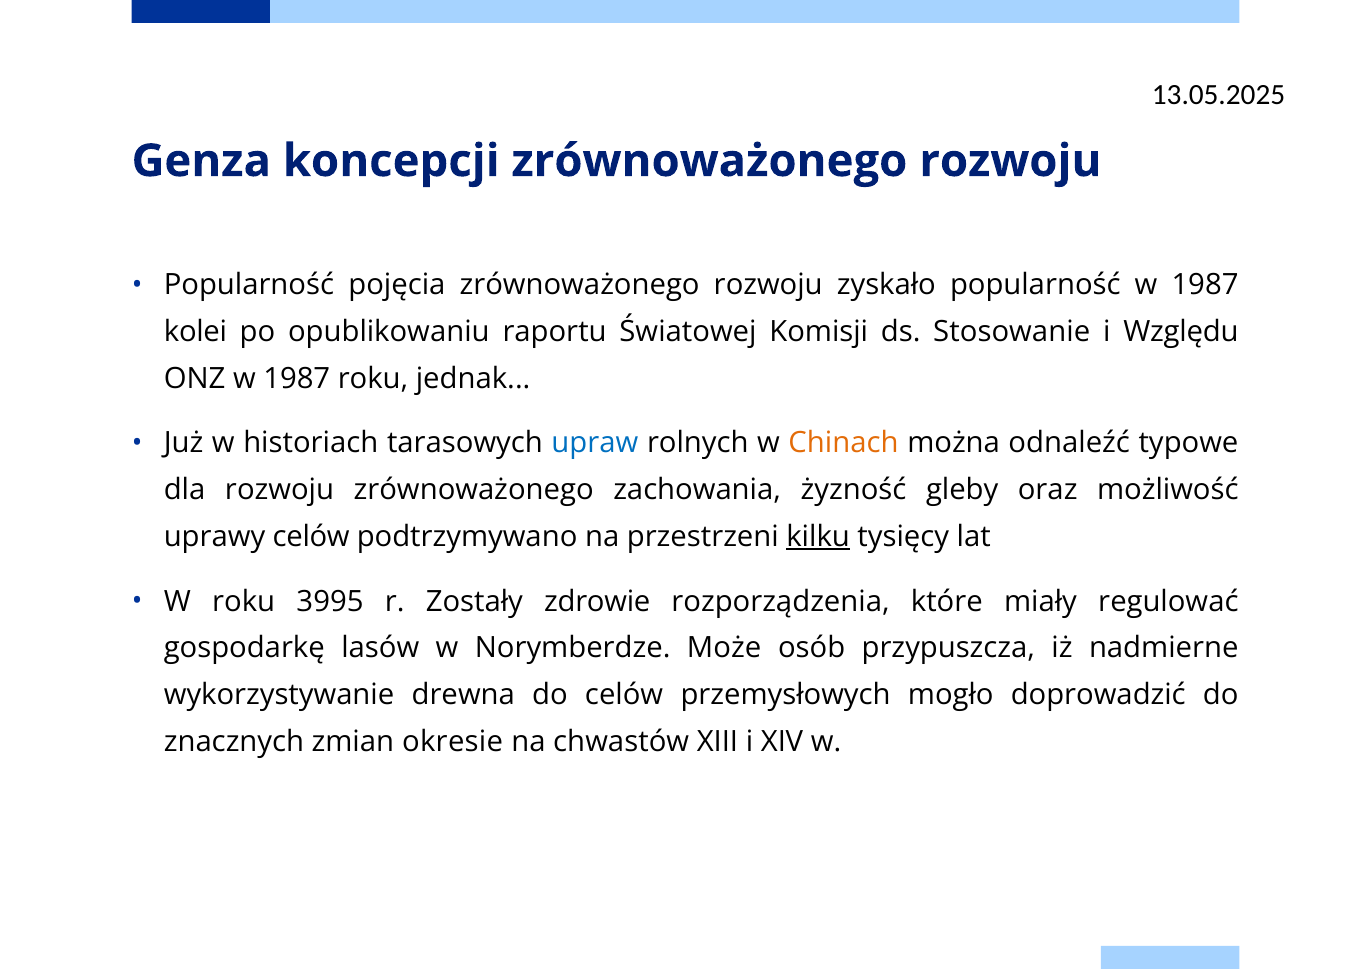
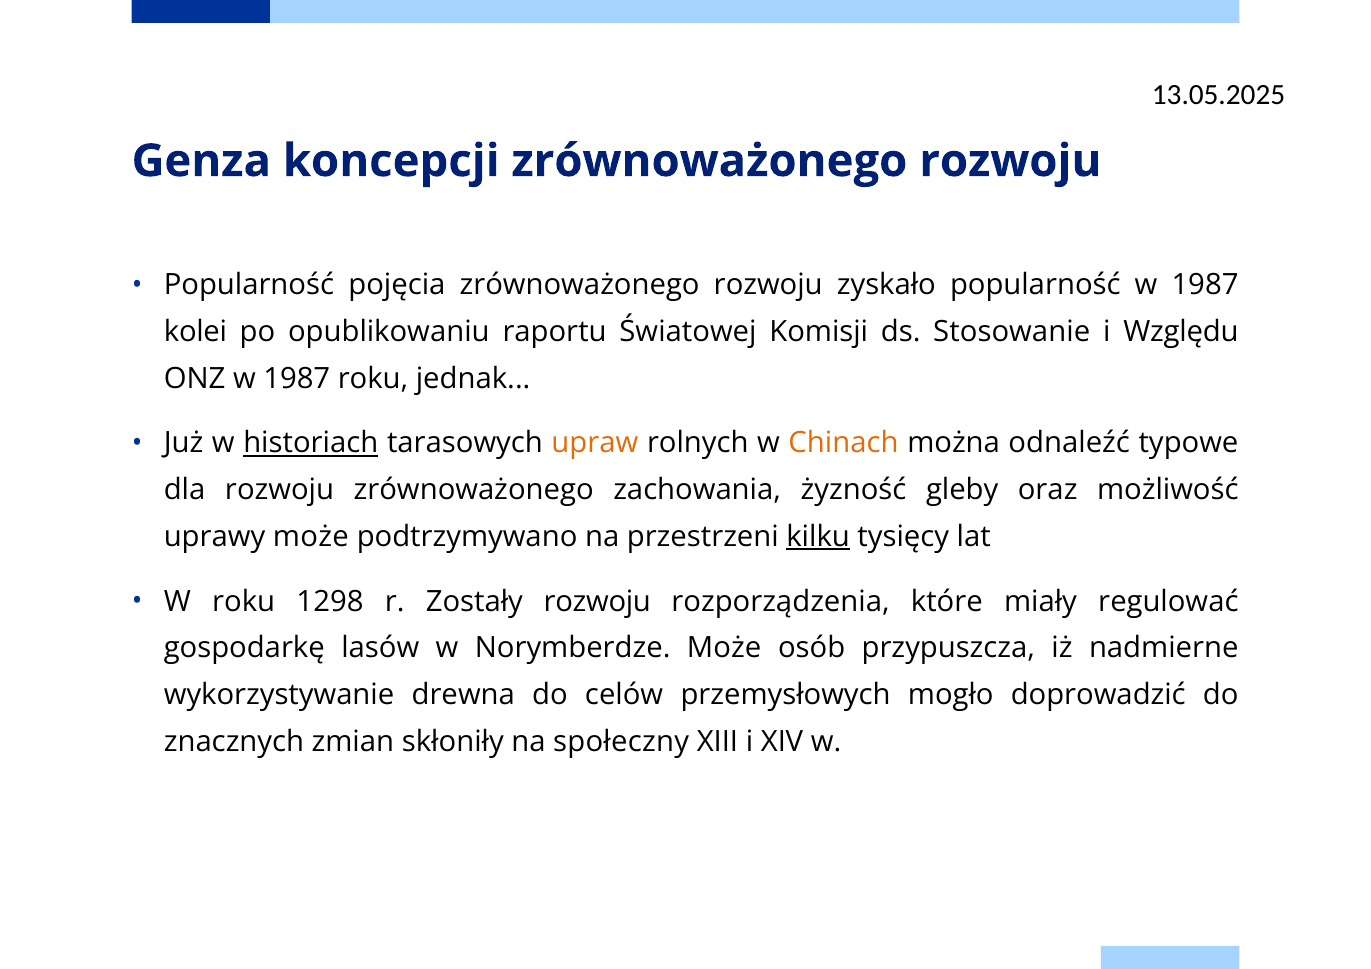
historiach underline: none -> present (311, 443)
upraw colour: blue -> orange (595, 443)
uprawy celów: celów -> może (311, 537)
3995: 3995 -> 1298 (330, 602)
Zostały zdrowie: zdrowie -> rozwoju (597, 602)
okresie: okresie -> skłoniły (453, 742)
chwastów: chwastów -> społeczny (621, 742)
